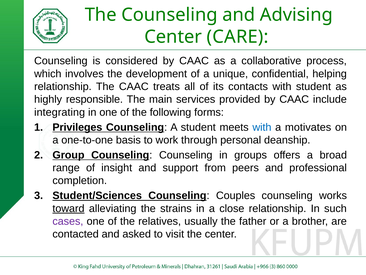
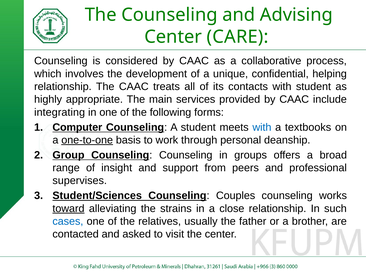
responsible: responsible -> appropriate (94, 99)
Privileges: Privileges -> Computer (77, 127)
motivates: motivates -> textbooks (308, 127)
one‑to‑one underline: none -> present (87, 140)
completion: completion -> supervises (80, 180)
cases colour: purple -> blue (68, 221)
